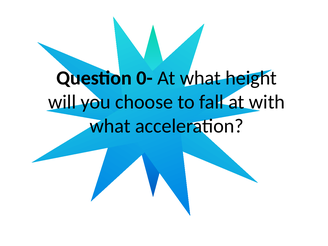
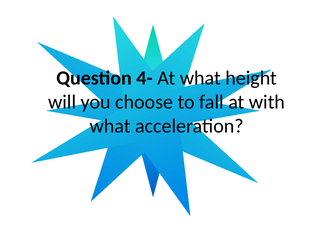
0-: 0- -> 4- (145, 78)
